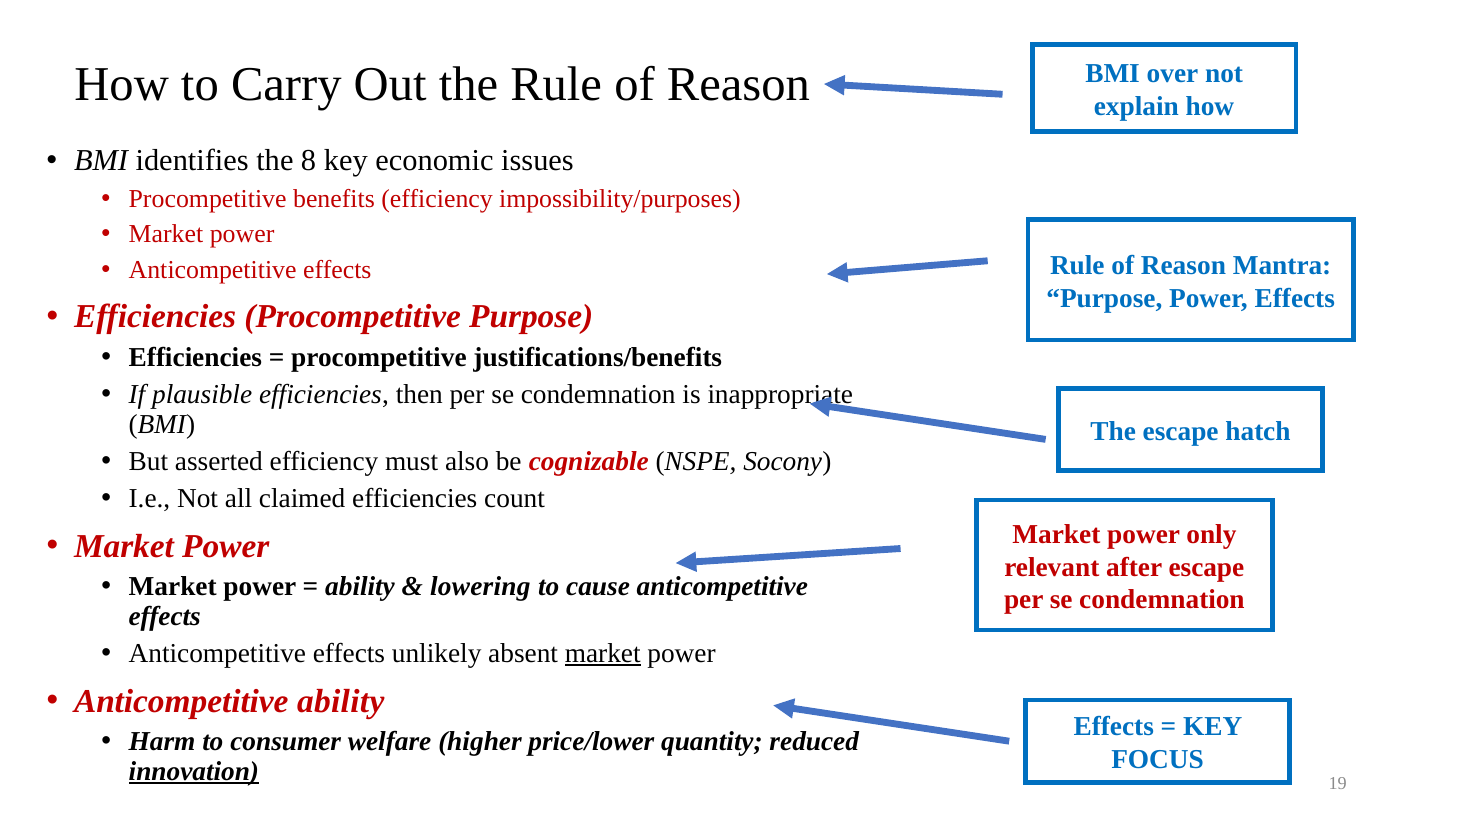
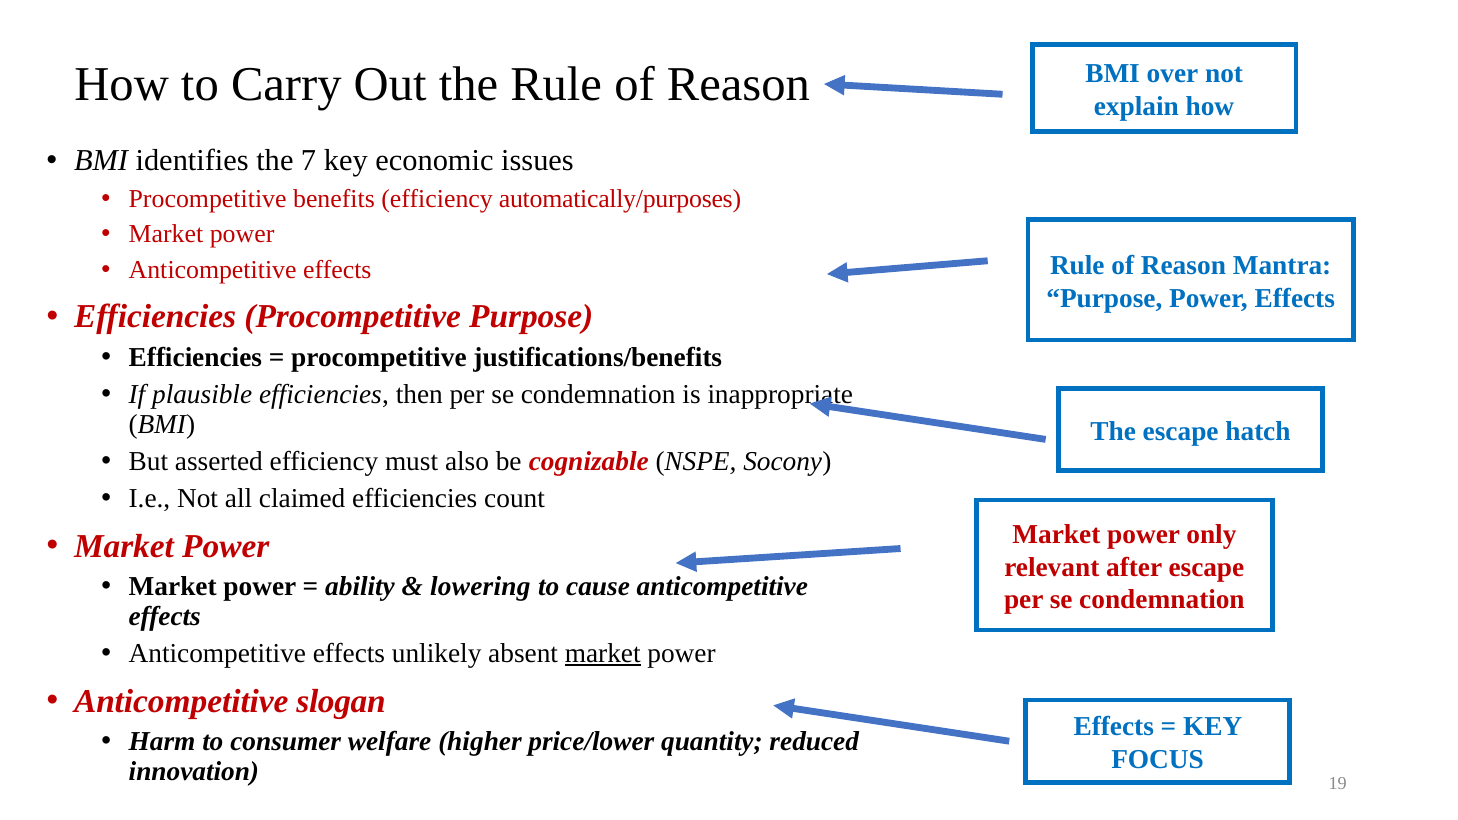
8: 8 -> 7 (309, 161)
impossibility/purposes: impossibility/purposes -> automatically/purposes (620, 199)
Anticompetitive ability: ability -> slogan (341, 701)
innovation underline: present -> none (194, 771)
